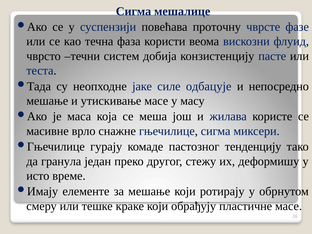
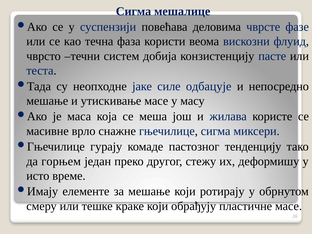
проточну: проточну -> деловима (217, 27)
гранула: гранула -> горњем (61, 161)
